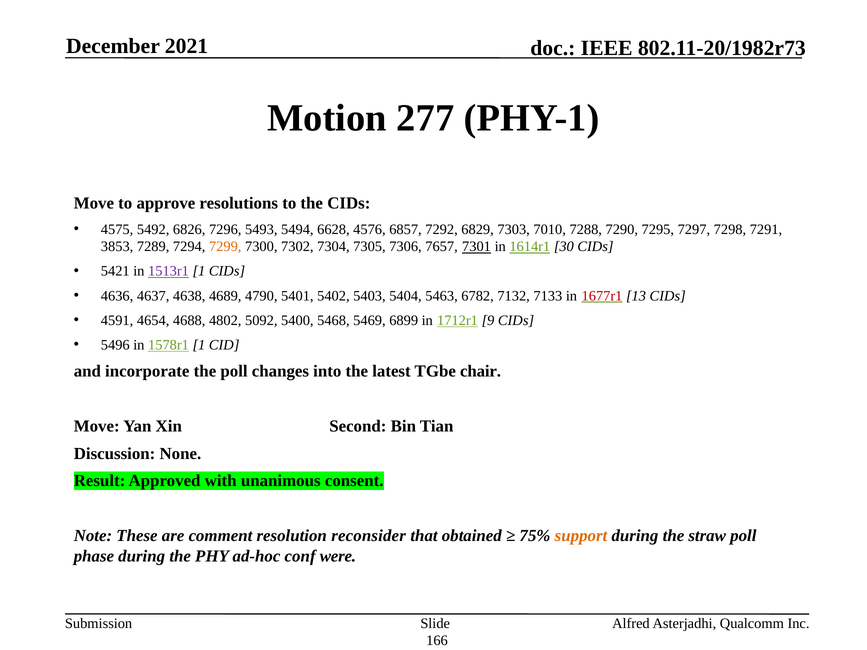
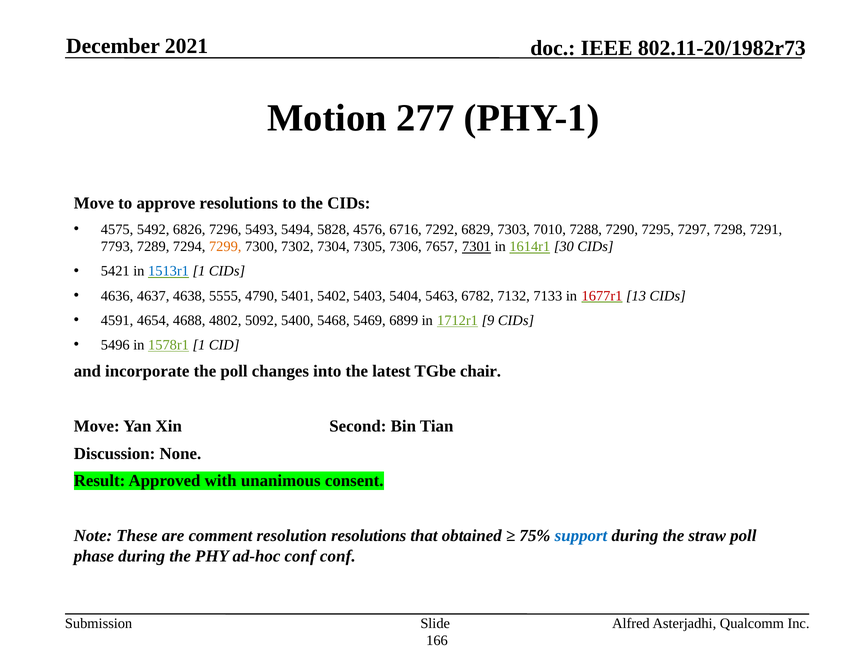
6628: 6628 -> 5828 (333, 229)
6857: 6857 -> 6716 (405, 229)
3853: 3853 -> 7793 (117, 247)
1513r1 colour: purple -> blue (169, 271)
4689: 4689 -> 5555 (225, 296)
resolution reconsider: reconsider -> resolutions (369, 536)
support colour: orange -> blue (581, 536)
conf were: were -> conf (338, 556)
